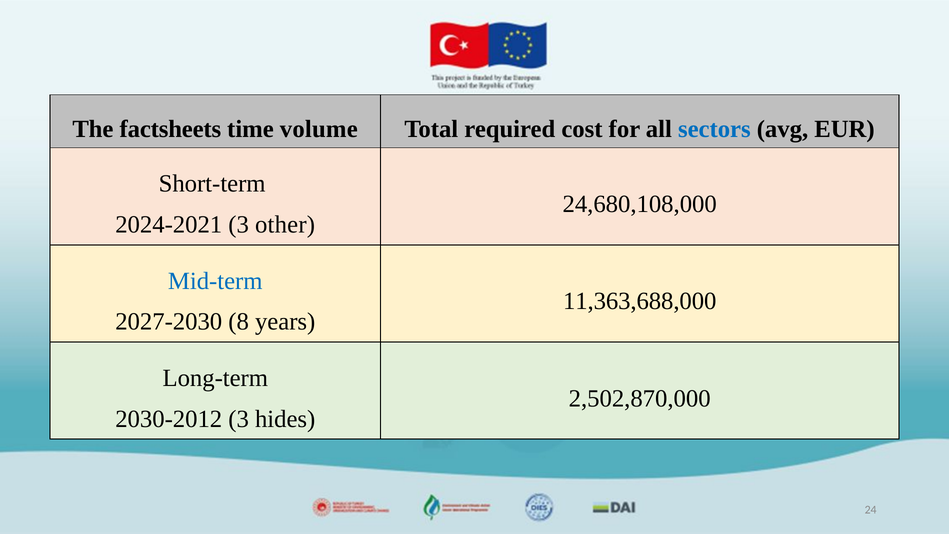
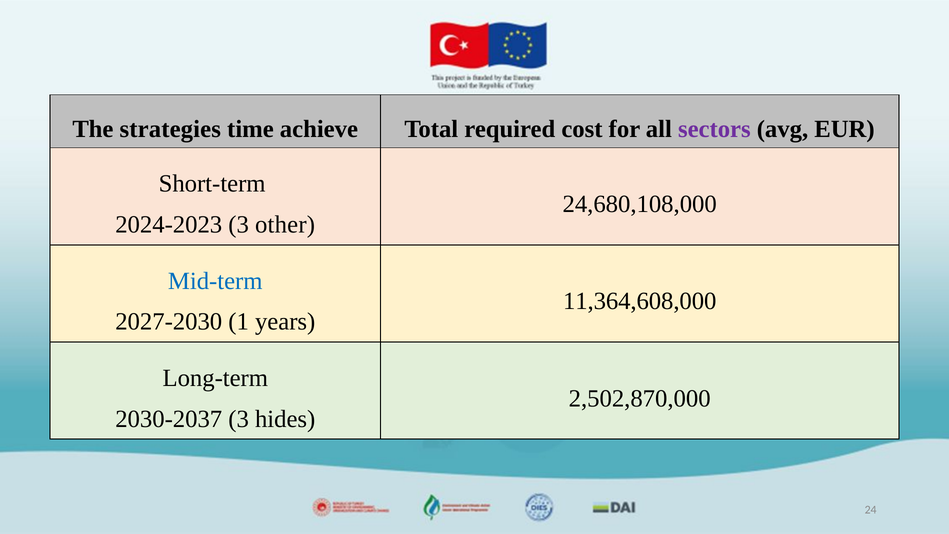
factsheets: factsheets -> strategies (170, 129)
volume: volume -> achieve (319, 129)
sectors colour: blue -> purple (714, 129)
2024-2021: 2024-2021 -> 2024-2023 (169, 225)
11,363,688,000: 11,363,688,000 -> 11,364,608,000 (640, 301)
8: 8 -> 1 (239, 322)
2030-2012: 2030-2012 -> 2030-2037 (169, 419)
